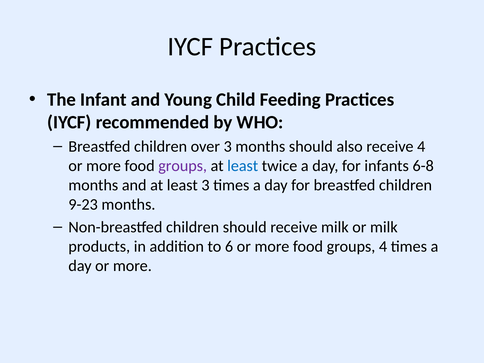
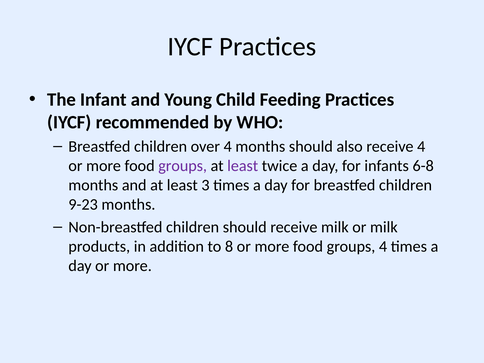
over 3: 3 -> 4 (228, 146)
least colour: blue -> purple (243, 166)
6: 6 -> 8 (229, 246)
